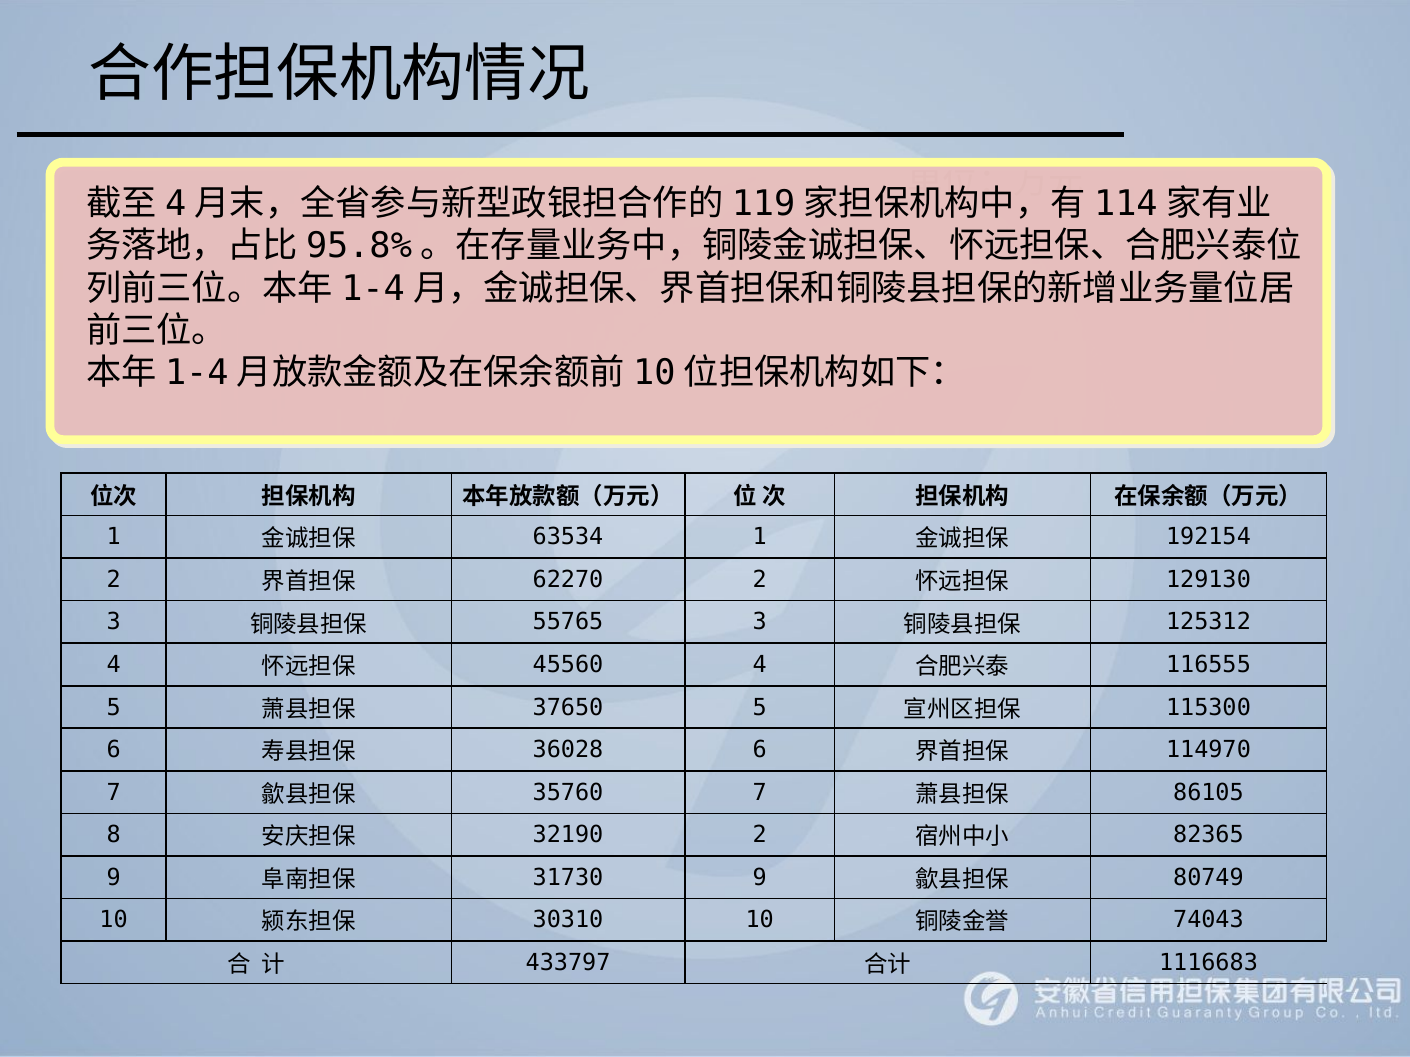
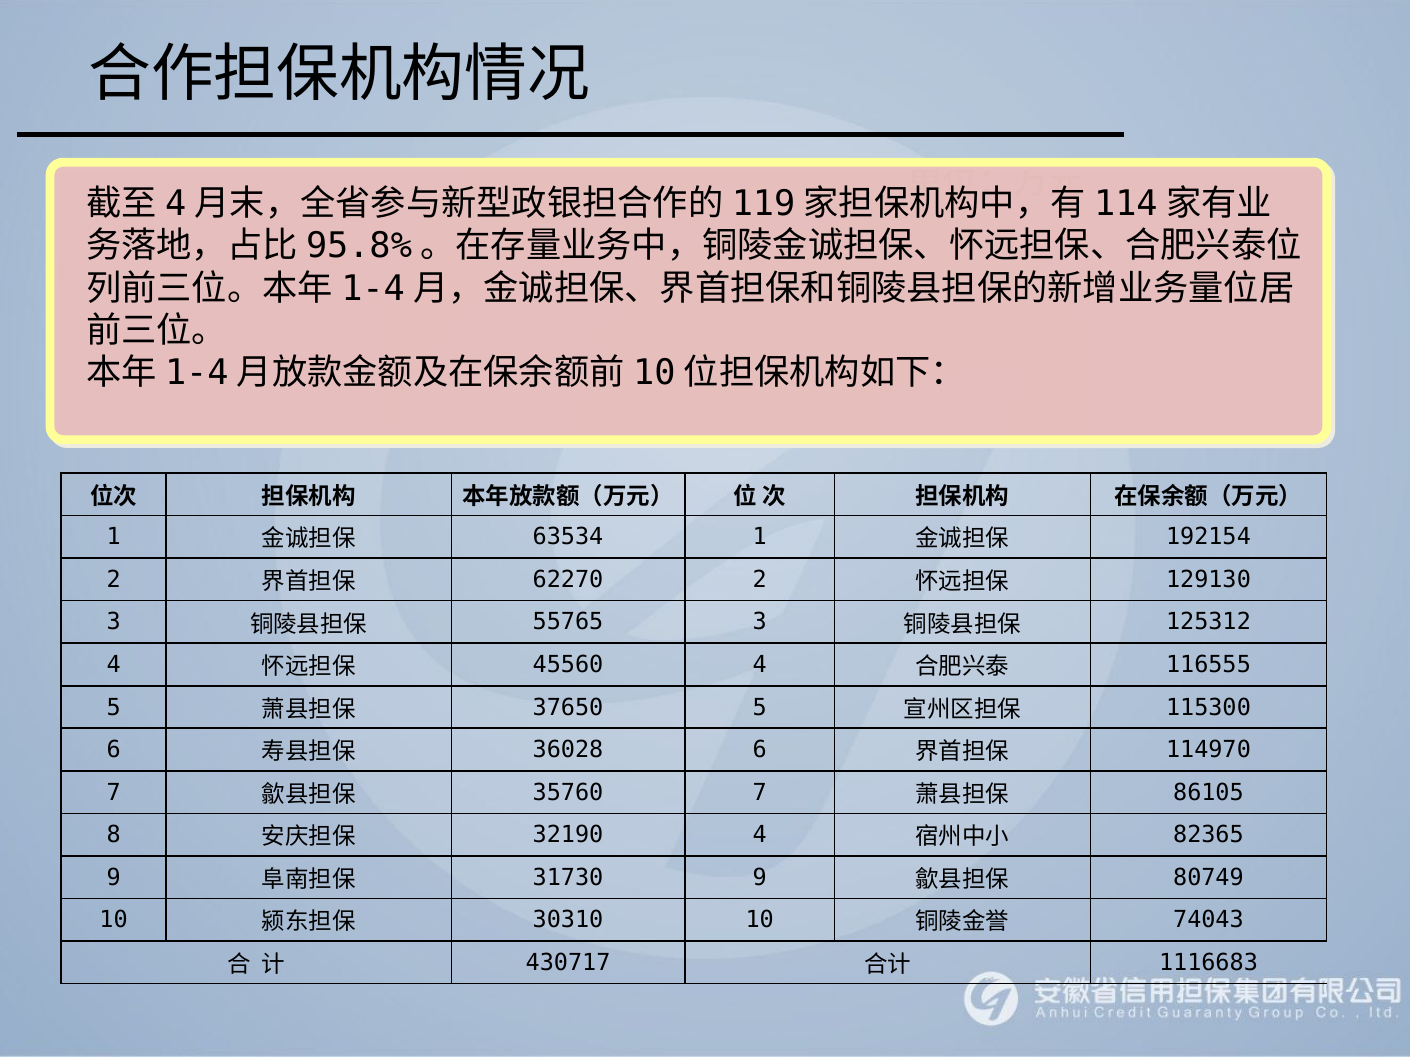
32190 2: 2 -> 4 (760, 835)
433797: 433797 -> 430717 (568, 963)
